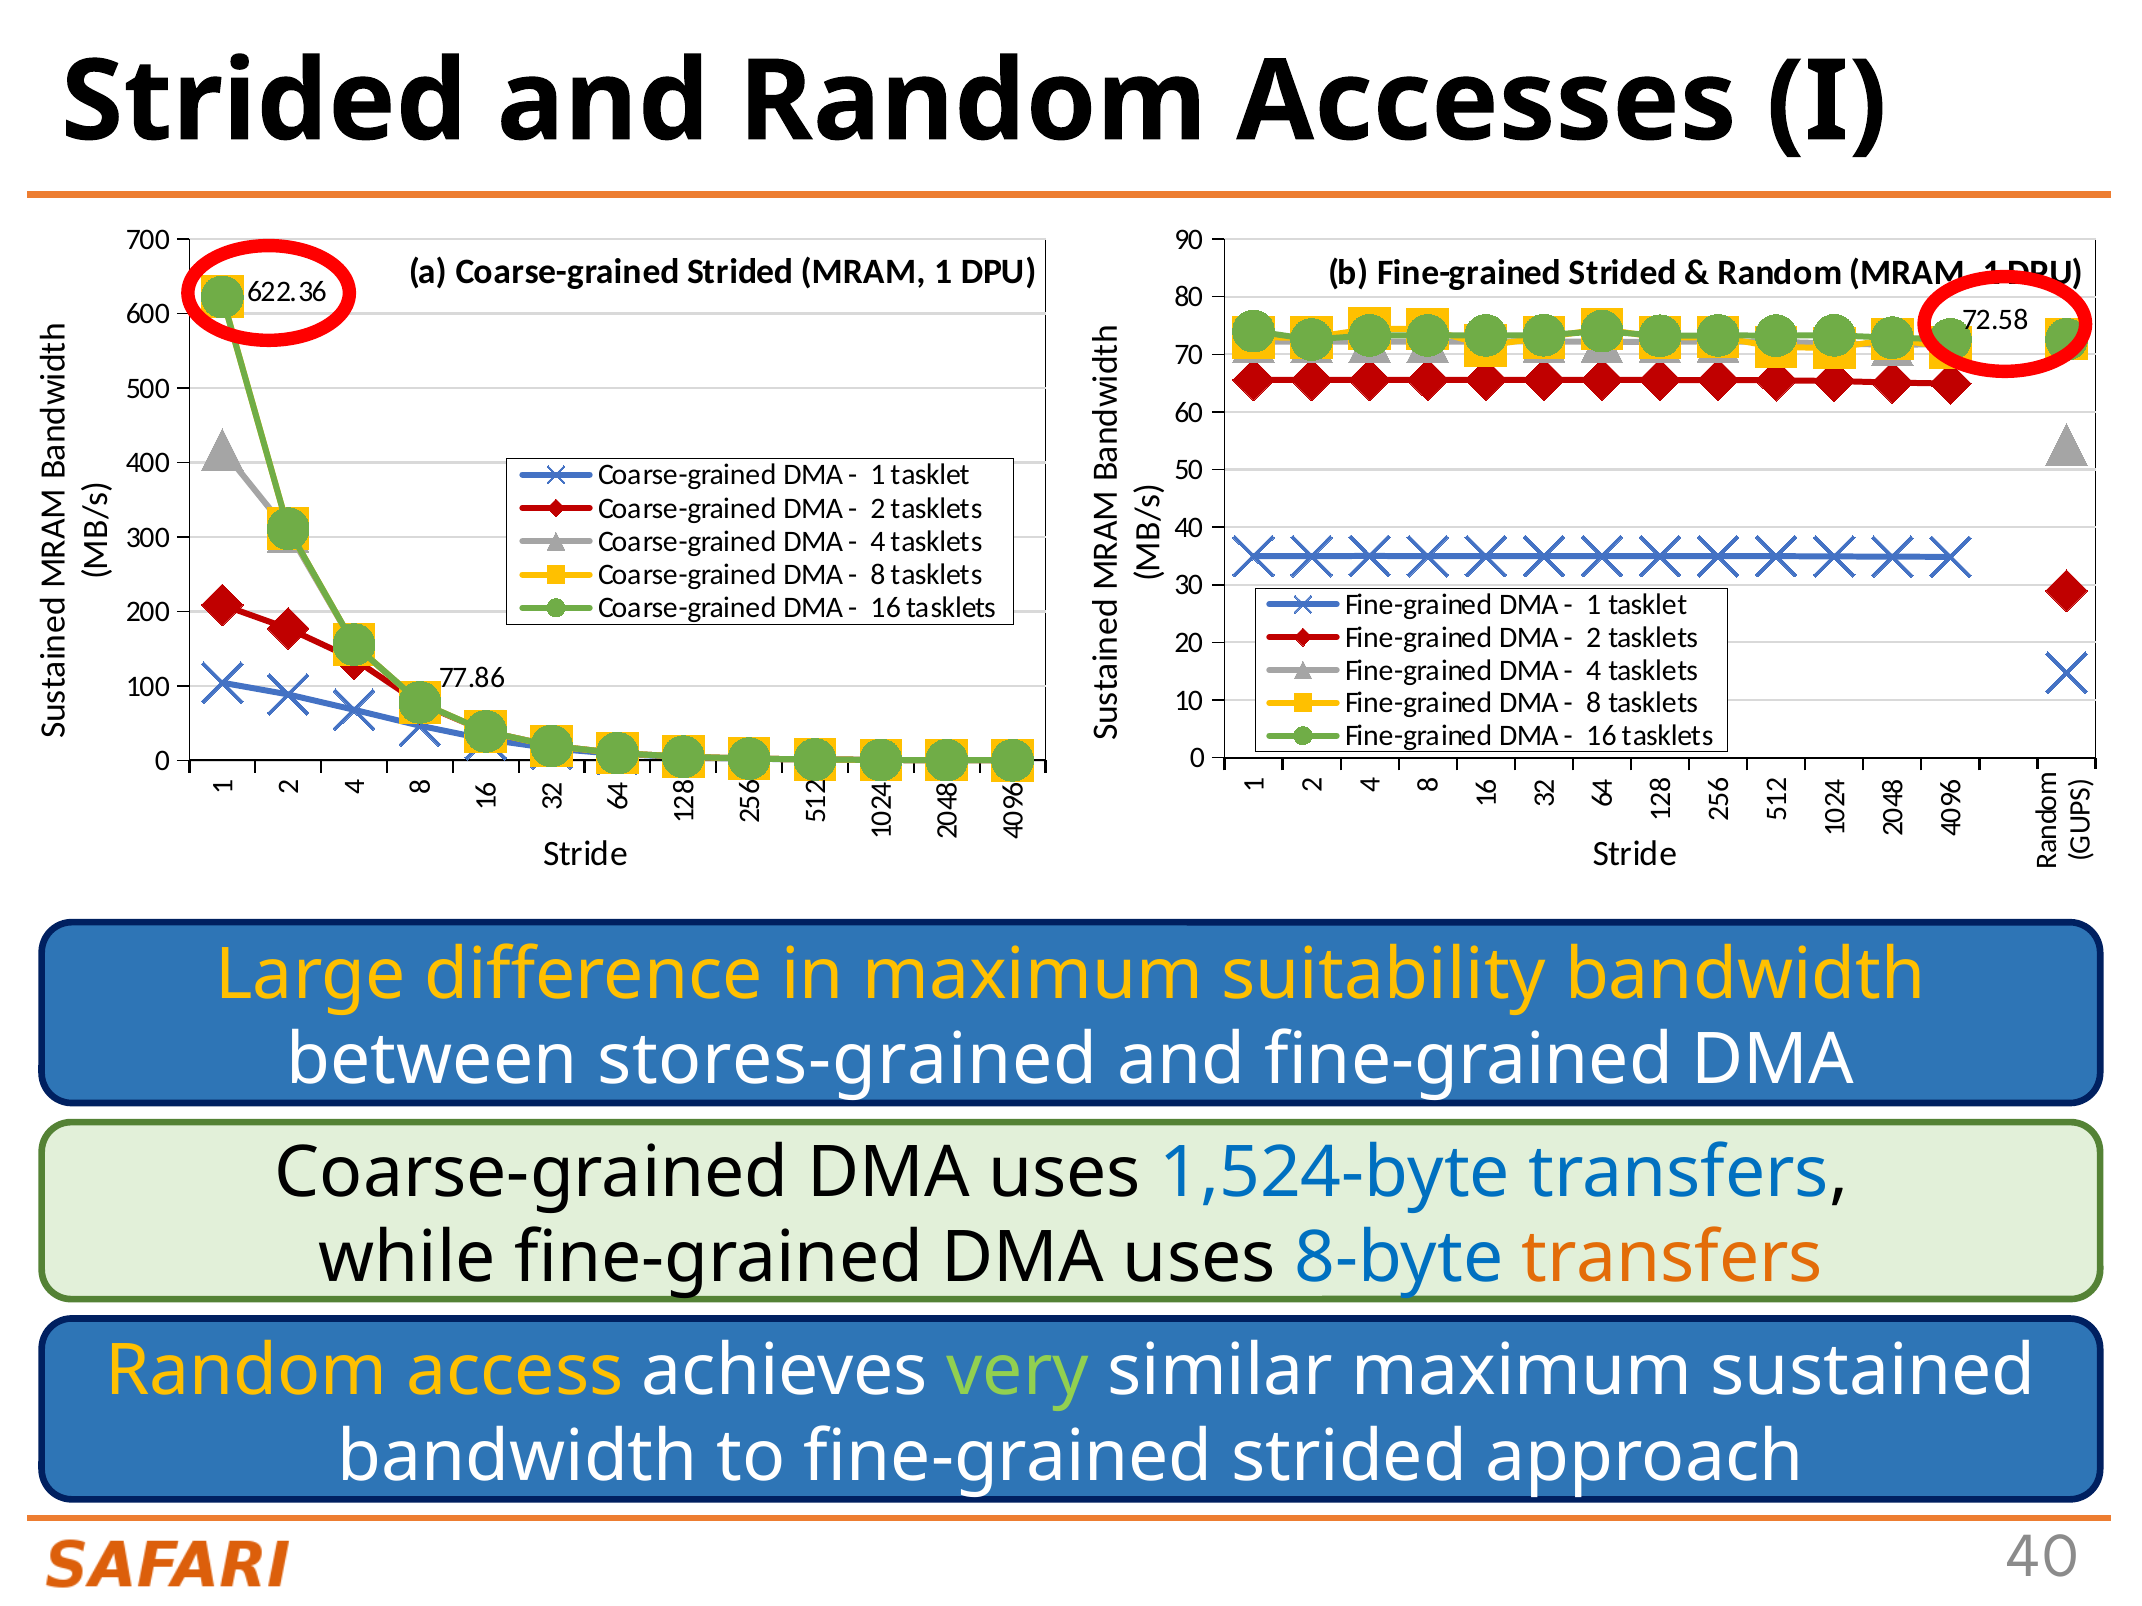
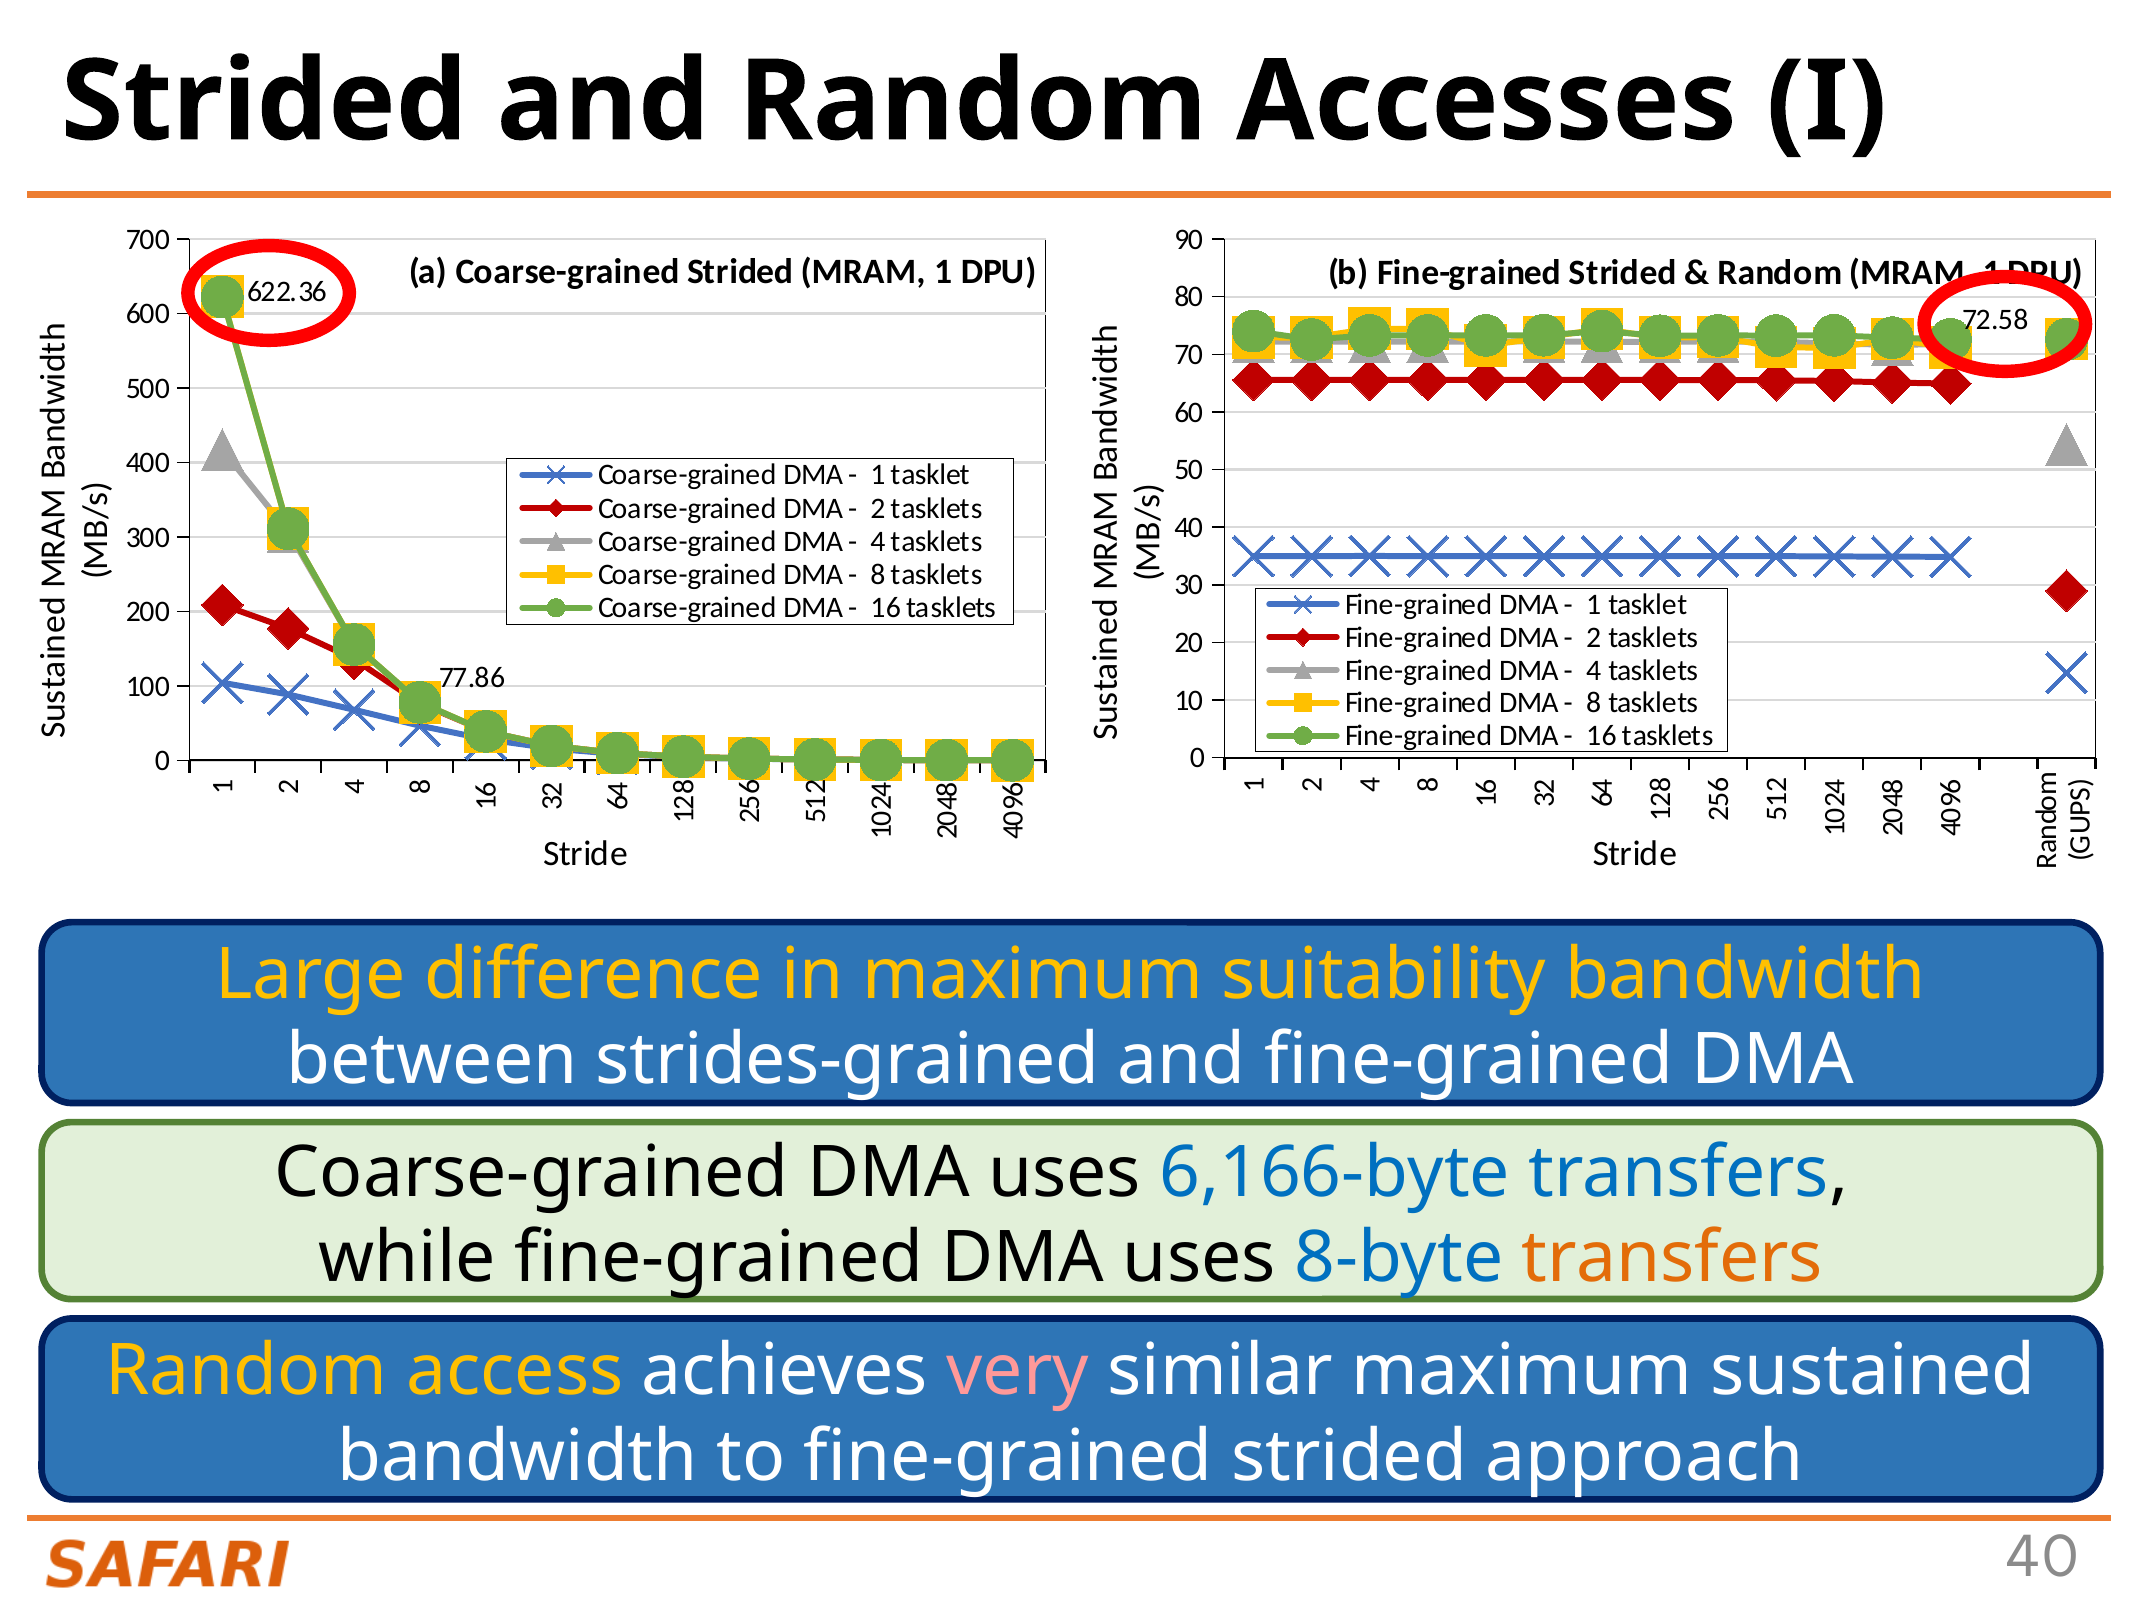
stores-grained: stores-grained -> strides-grained (848, 1061)
1,524-byte: 1,524-byte -> 6,166-byte (1335, 1173)
very colour: light green -> pink (1018, 1372)
